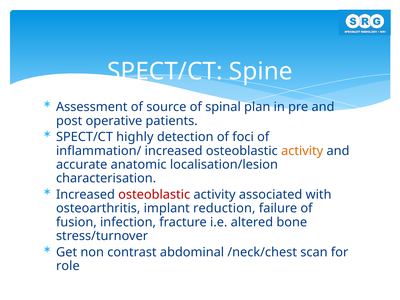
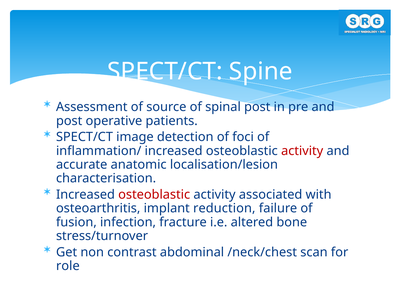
spinal plan: plan -> post (257, 107)
highly: highly -> image (135, 137)
activity colour: orange -> red (302, 151)
